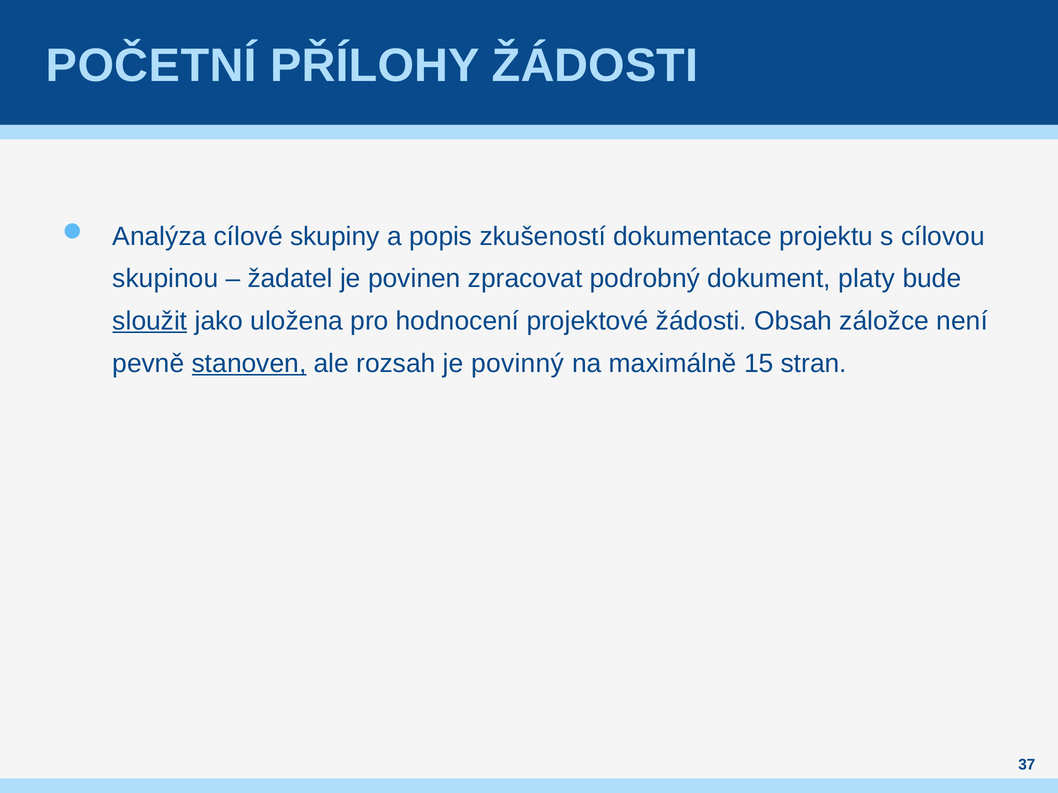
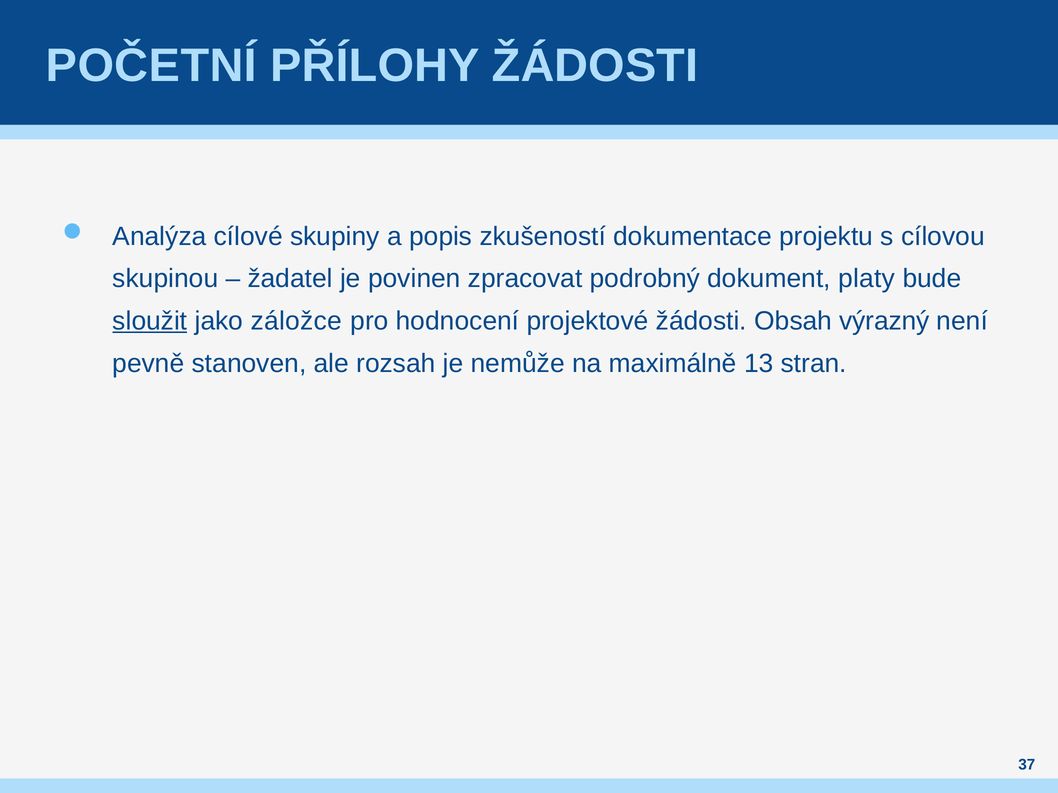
uložena: uložena -> záložce (297, 321)
záložce: záložce -> výrazný (884, 321)
stanoven underline: present -> none (249, 364)
povinný: povinný -> nemůže (518, 364)
15: 15 -> 13 (759, 364)
